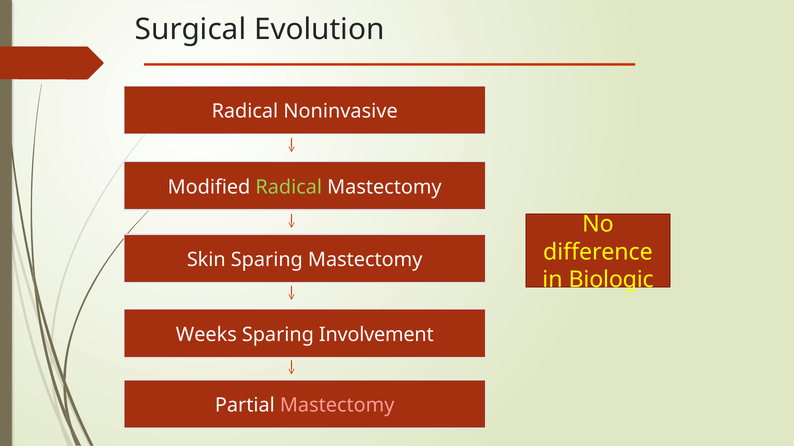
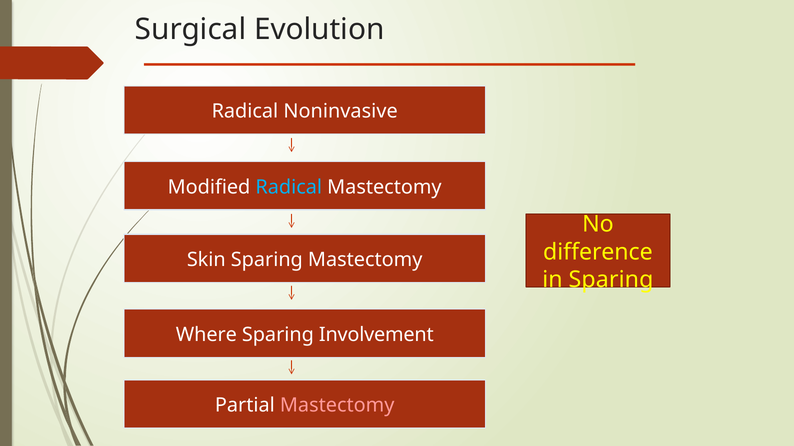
Radical colour: light green -> light blue (289, 187)
in Biologic: Biologic -> Sparing (611, 280)
Weeks: Weeks -> Where (206, 335)
